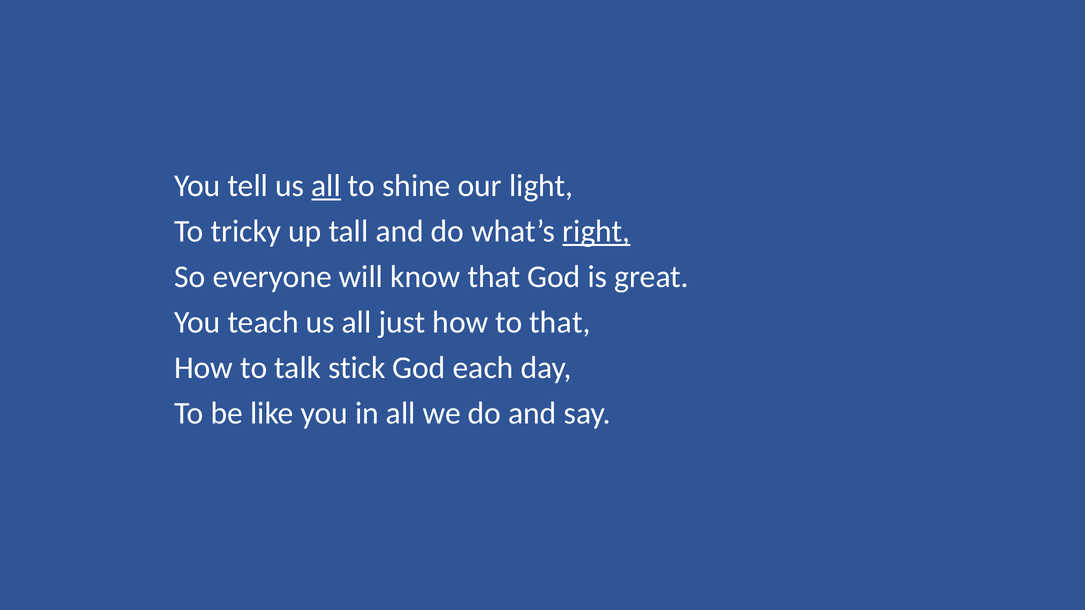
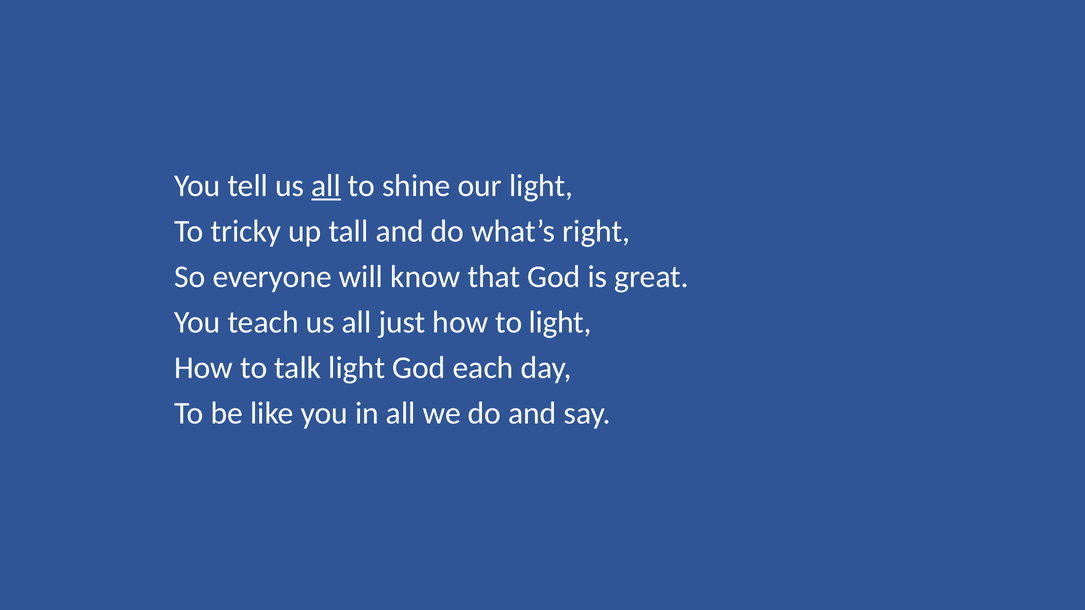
right underline: present -> none (596, 231)
to that: that -> light (560, 322)
talk stick: stick -> light (357, 368)
